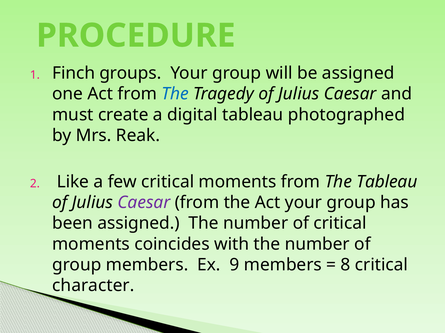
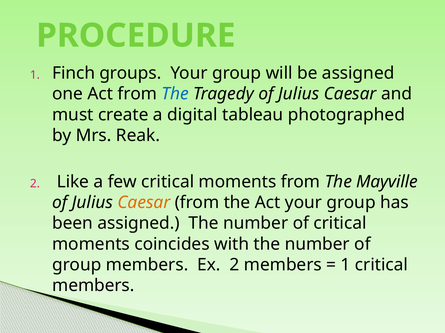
The Tableau: Tableau -> Mayville (387, 182)
Caesar colour: purple -> orange (144, 203)
Ex 9: 9 -> 2 (235, 265)
8: 8 -> 1 (346, 265)
character: character -> members (93, 286)
